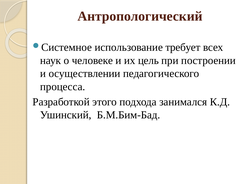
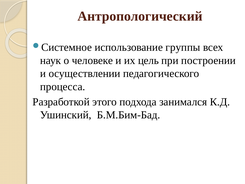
требует: требует -> группы (183, 47)
